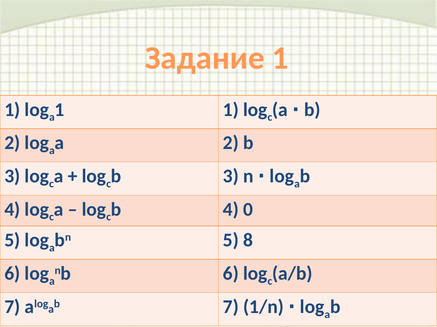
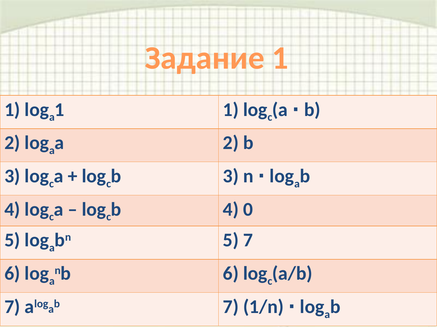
5 8: 8 -> 7 (248, 241)
